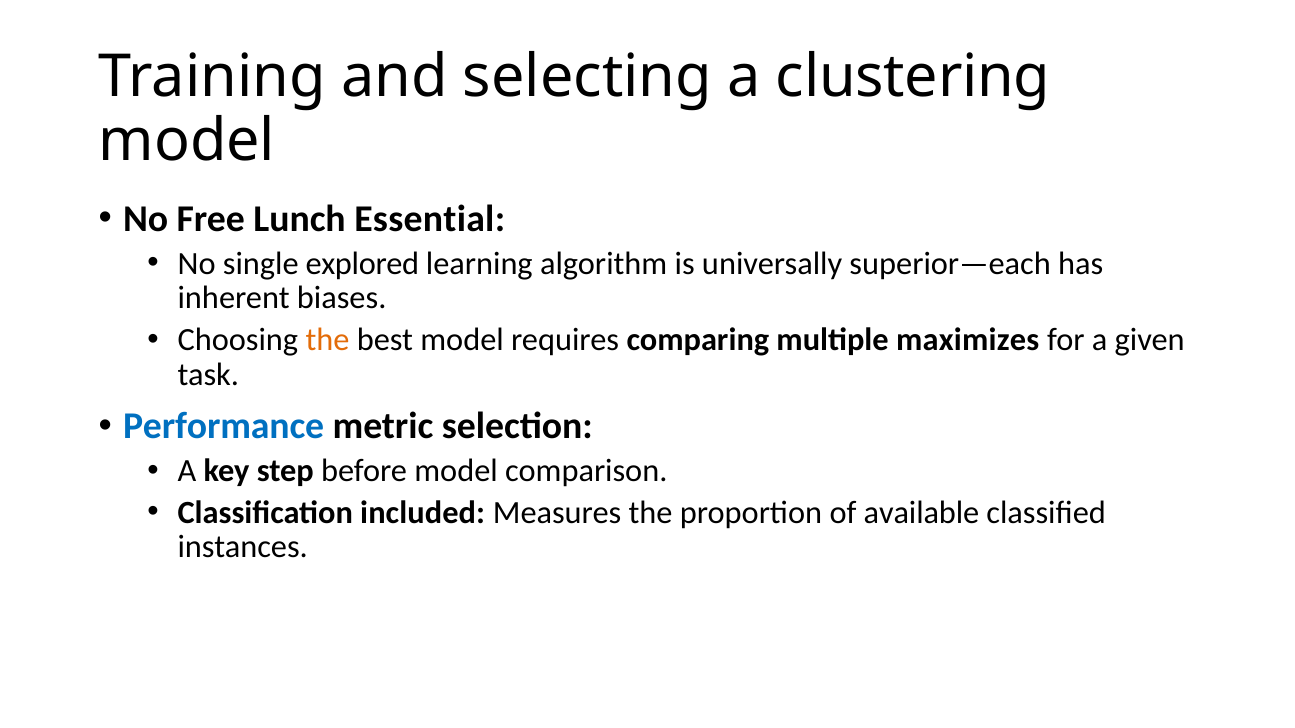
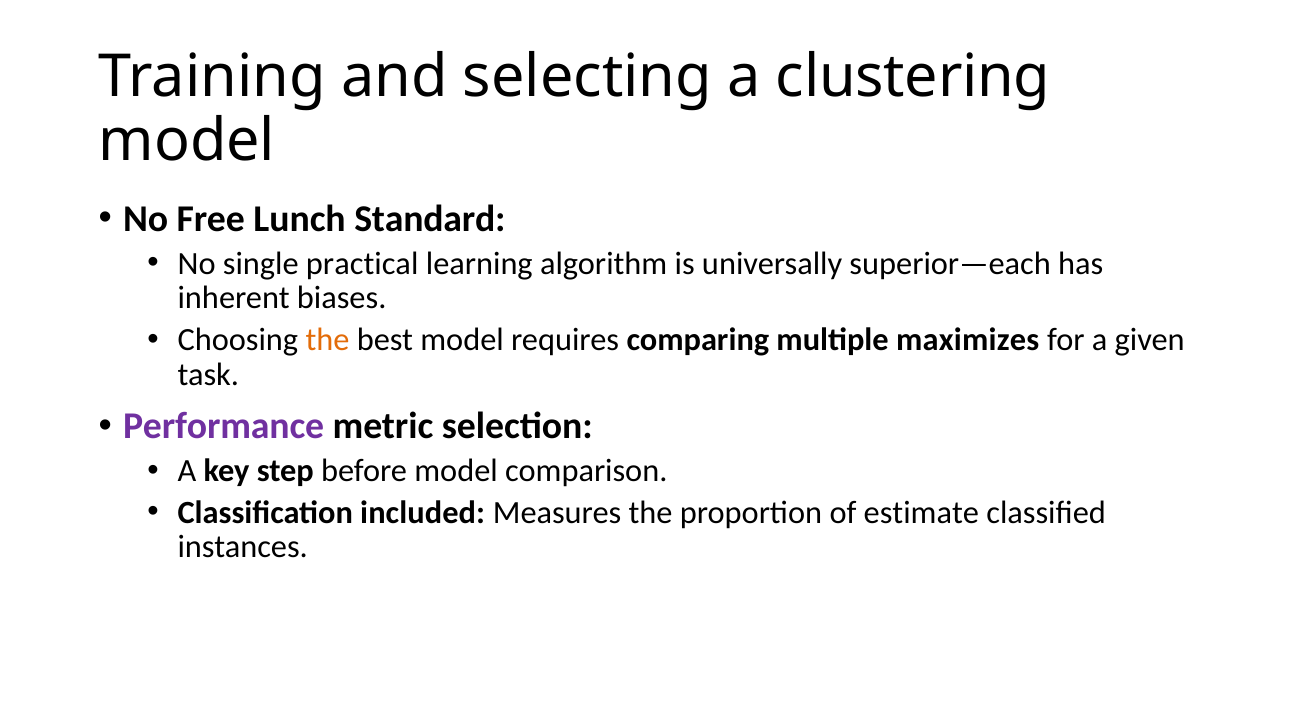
Essential: Essential -> Standard (430, 219)
explored: explored -> practical (362, 264)
Performance colour: blue -> purple (224, 426)
available: available -> estimate (921, 513)
